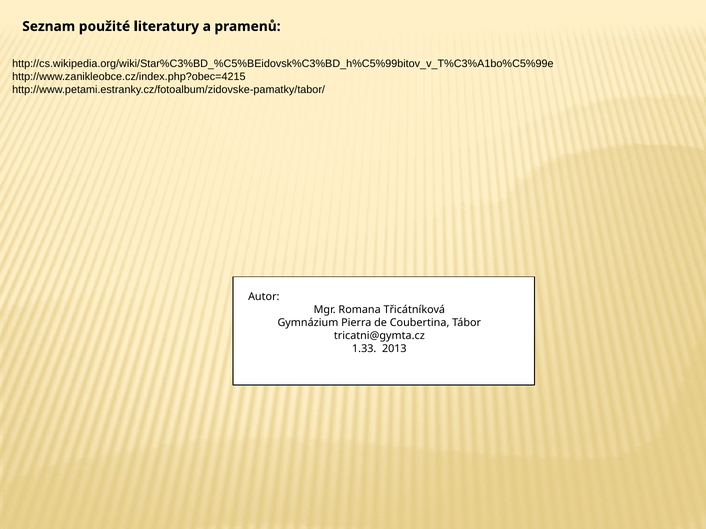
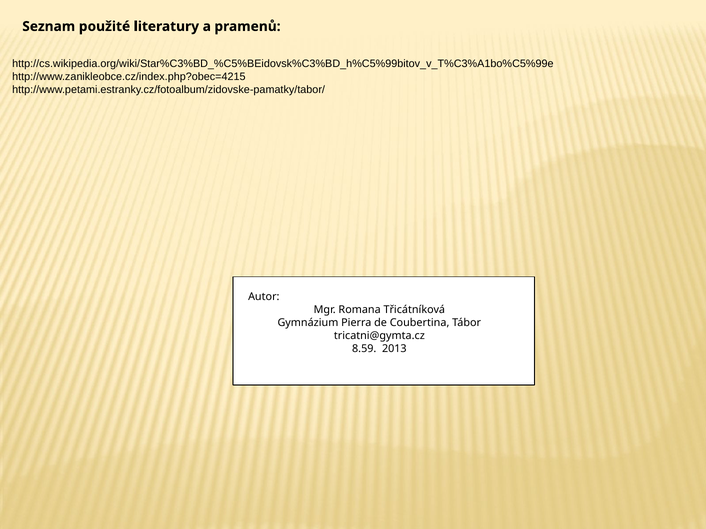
1.33: 1.33 -> 8.59 (364, 349)
